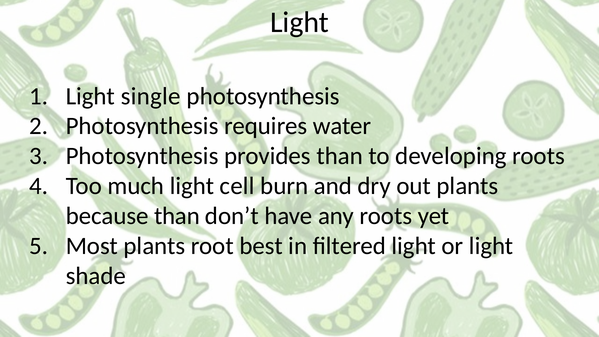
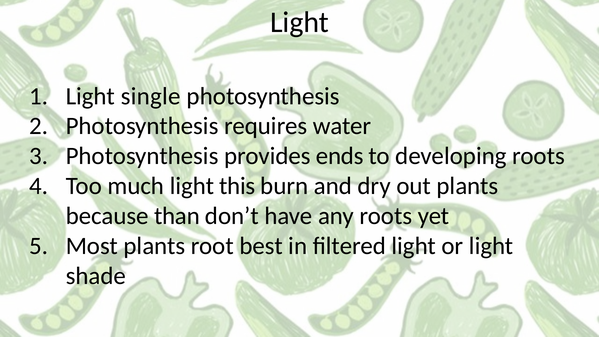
provides than: than -> ends (340, 156)
cell: cell -> this (237, 186)
